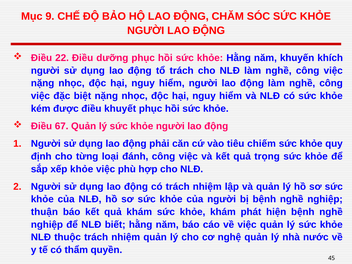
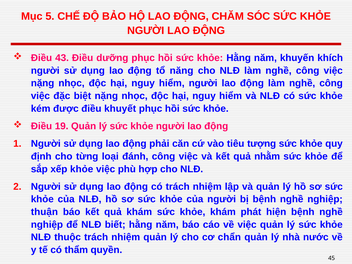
9: 9 -> 5 (50, 16)
22: 22 -> 43 (62, 58)
tổ trách: trách -> năng (182, 71)
67: 67 -> 19 (62, 126)
chiếm: chiếm -> tượng (262, 144)
trọng: trọng -> nhằm (267, 156)
nghệ: nghệ -> chẩn (229, 237)
